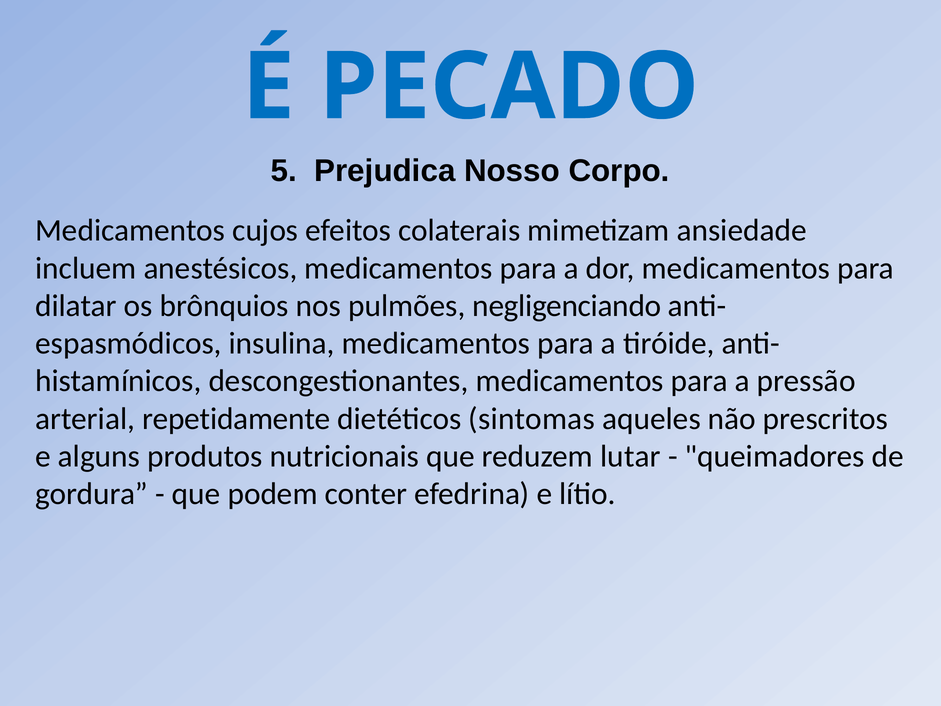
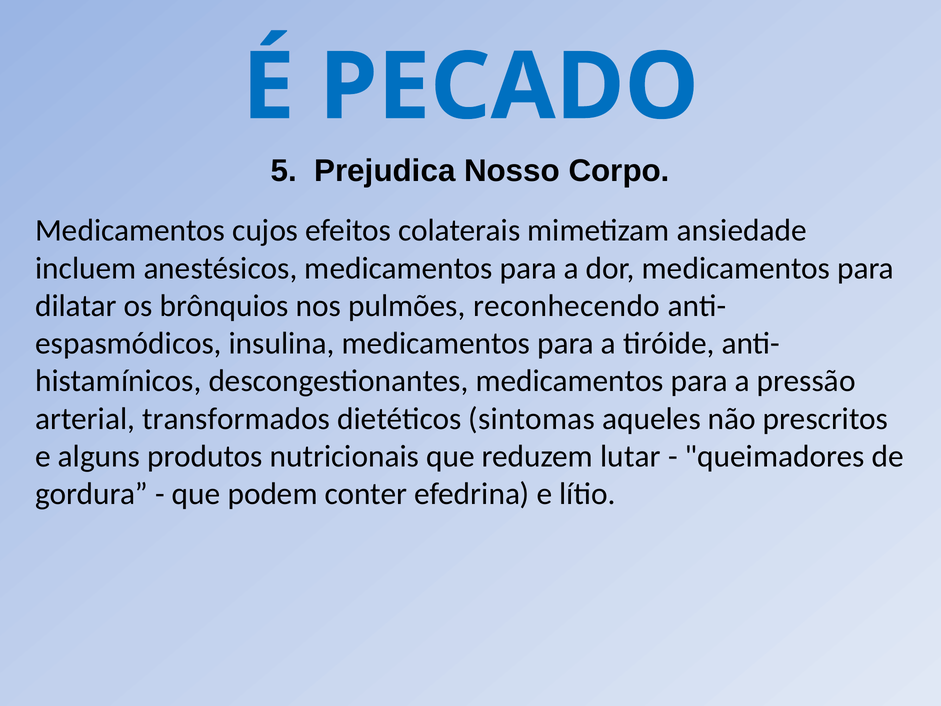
negligenciando: negligenciando -> reconhecendo (567, 306)
repetidamente: repetidamente -> transformados (236, 419)
